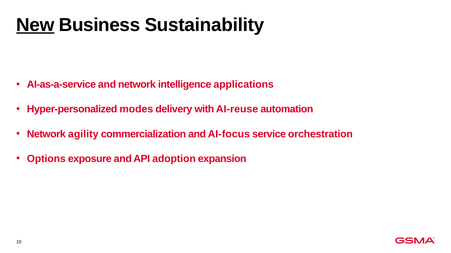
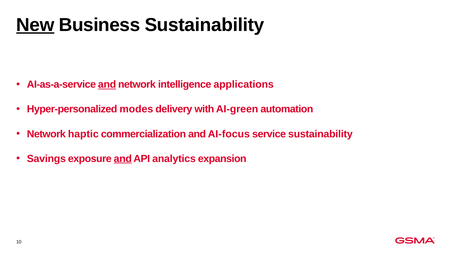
and underline: none -> present (107, 85)
AI-reuse: AI-reuse -> AI-green (237, 110)
agility: agility -> haptic (83, 134)
service orchestration: orchestration -> sustainability (320, 134)
Options: Options -> Savings (46, 159)
and underline: none -> present (123, 159)
adoption: adoption -> analytics (174, 159)
